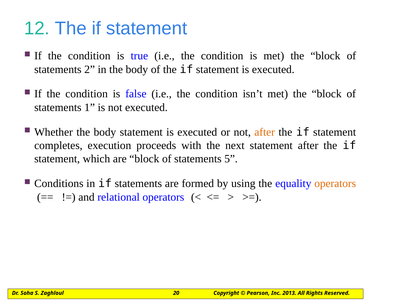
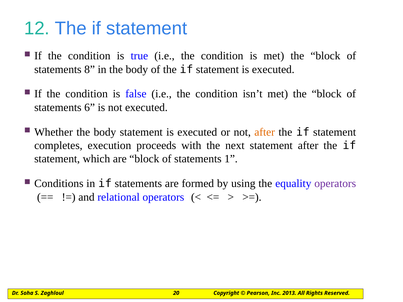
2: 2 -> 8 (90, 69)
1: 1 -> 6 (90, 107)
5: 5 -> 1 (231, 159)
operators colour: orange -> purple (335, 184)
